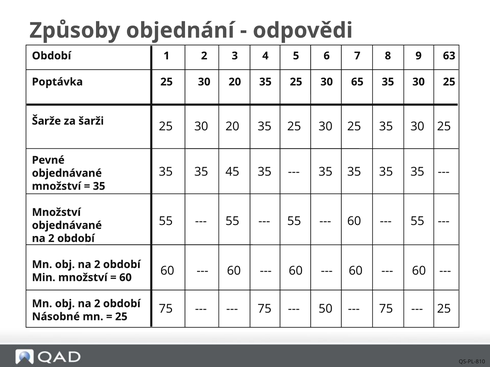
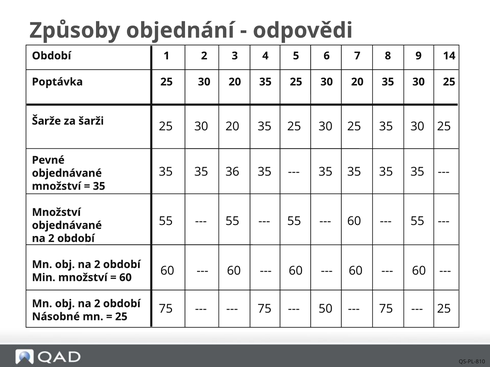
63: 63 -> 14 (449, 56)
35 25 30 65: 65 -> 20 (357, 82)
45: 45 -> 36 (232, 172)
